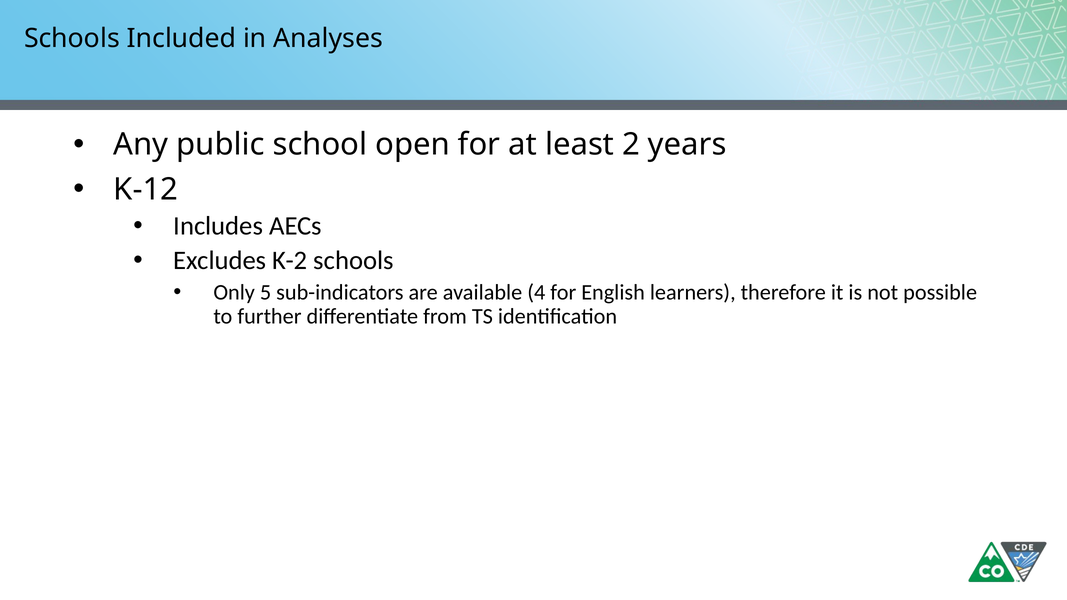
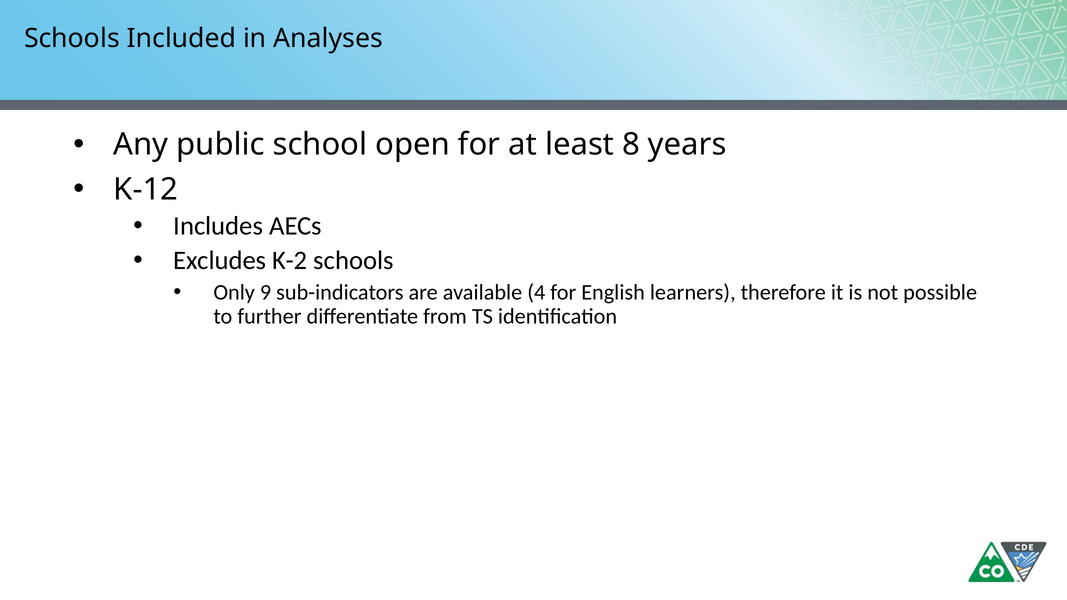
2: 2 -> 8 (631, 145)
5: 5 -> 9 (266, 292)
